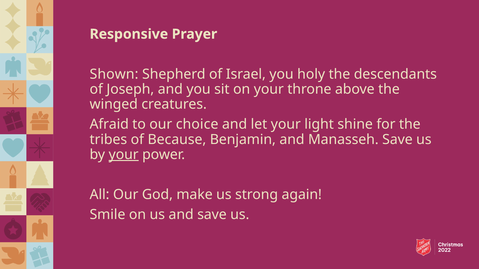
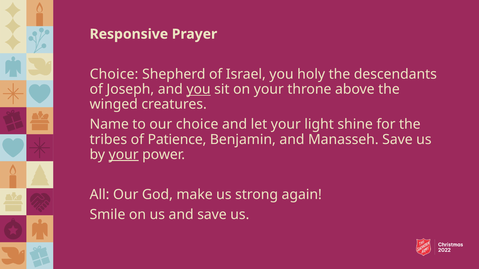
Shown: Shown -> Choice (114, 74)
you underline: none -> present (199, 89)
Afraid: Afraid -> Name (109, 125)
Because: Because -> Patience (177, 140)
